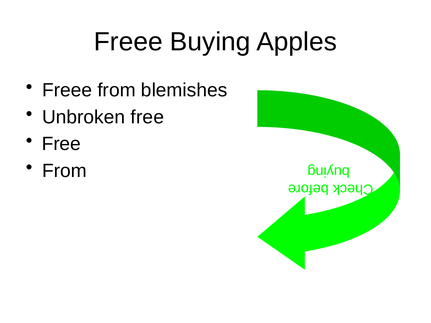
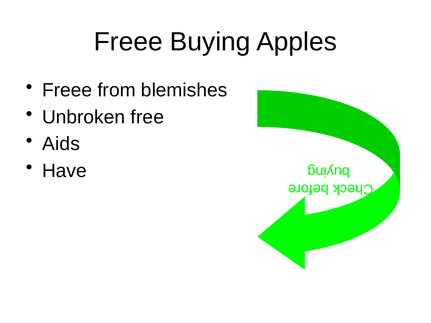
Free: Free -> Aids (61, 144)
From: From -> Have (64, 171)
